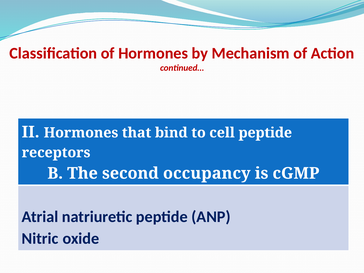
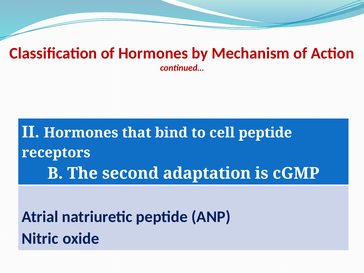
occupancy: occupancy -> adaptation (207, 173)
